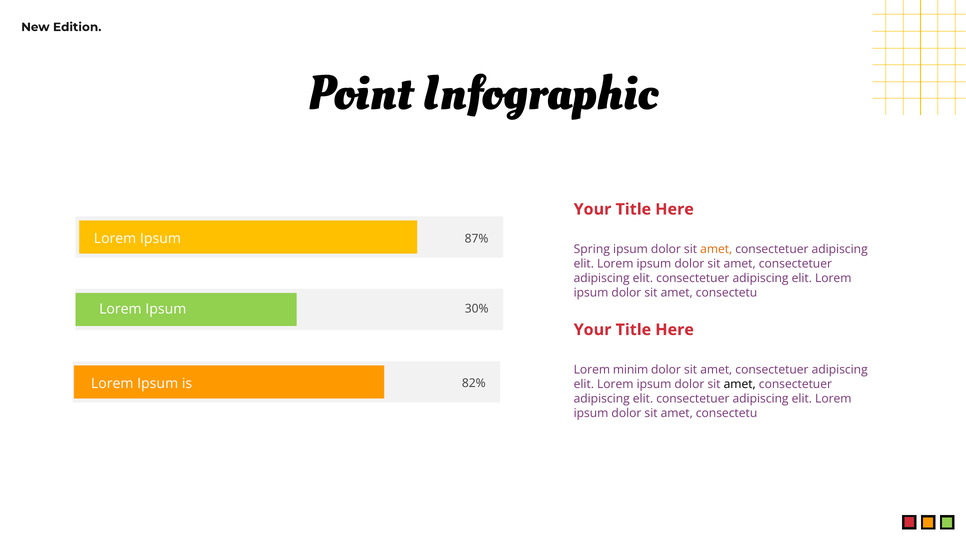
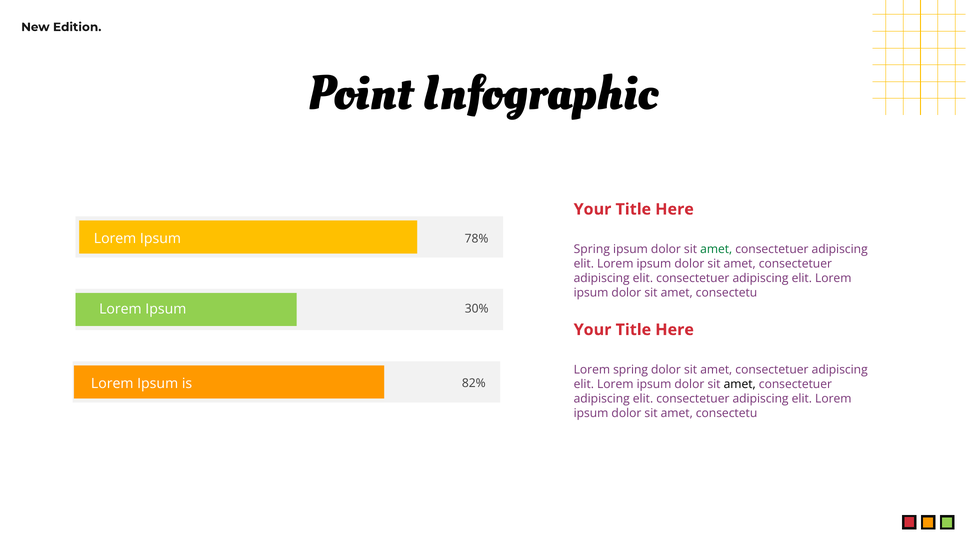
87%: 87% -> 78% (477, 239)
amet colour: orange -> green (716, 249)
Lorem minim: minim -> spring (631, 370)
